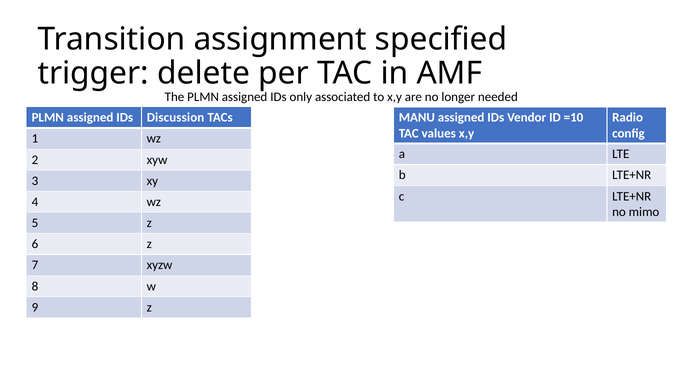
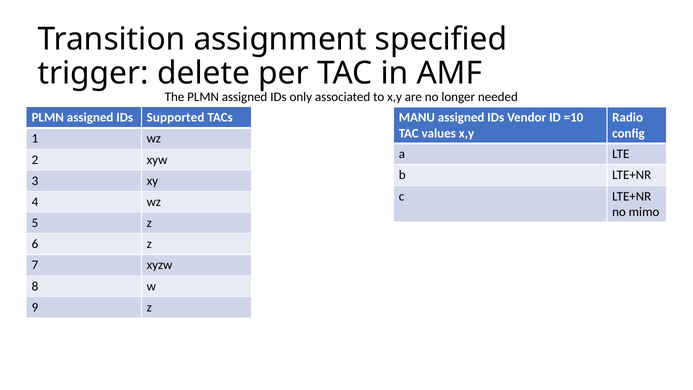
Discussion: Discussion -> Supported (176, 118)
